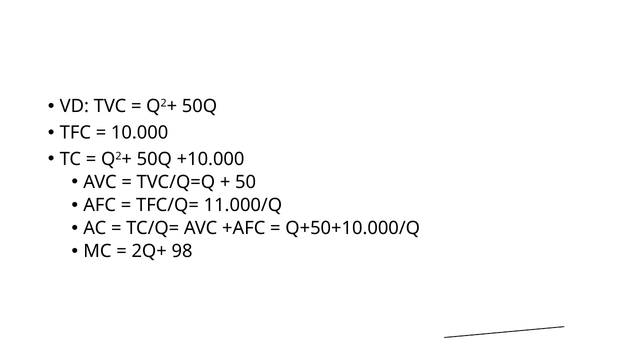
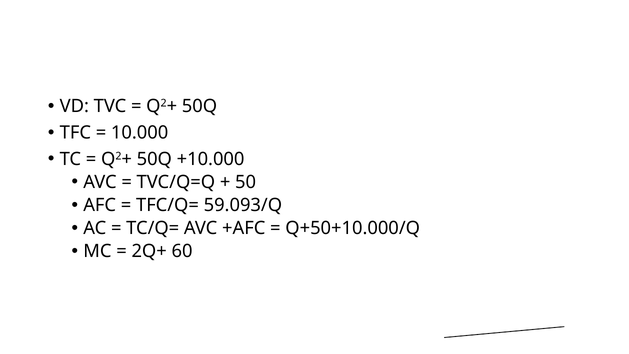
11.000/Q: 11.000/Q -> 59.093/Q (243, 205)
98: 98 -> 60 (182, 251)
